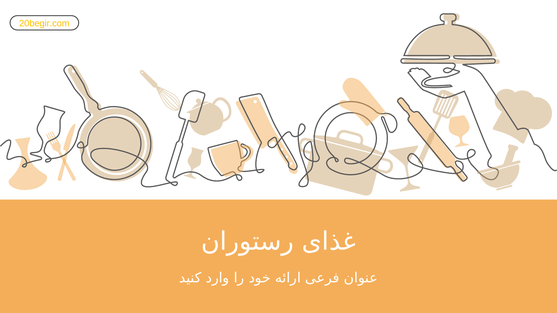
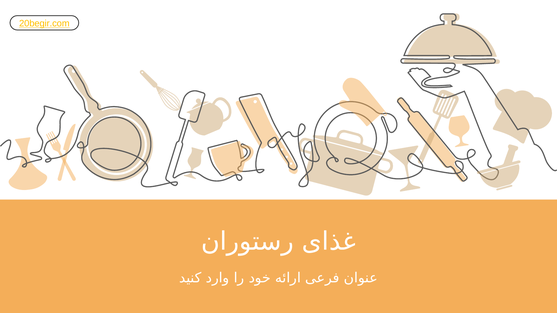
20begir.com underline: none -> present (44, 23)
